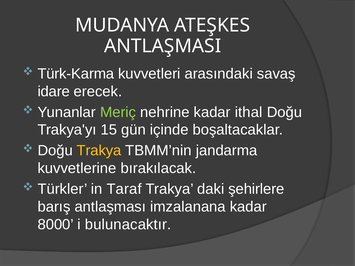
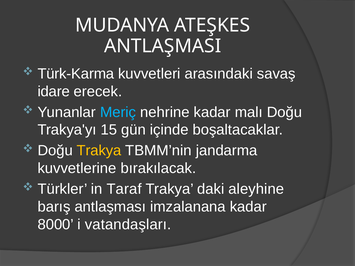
Meriç colour: light green -> light blue (118, 112)
ithal: ithal -> malı (249, 112)
şehirlere: şehirlere -> aleyhine (256, 189)
bulunacaktır: bulunacaktır -> vatandaşları (128, 225)
